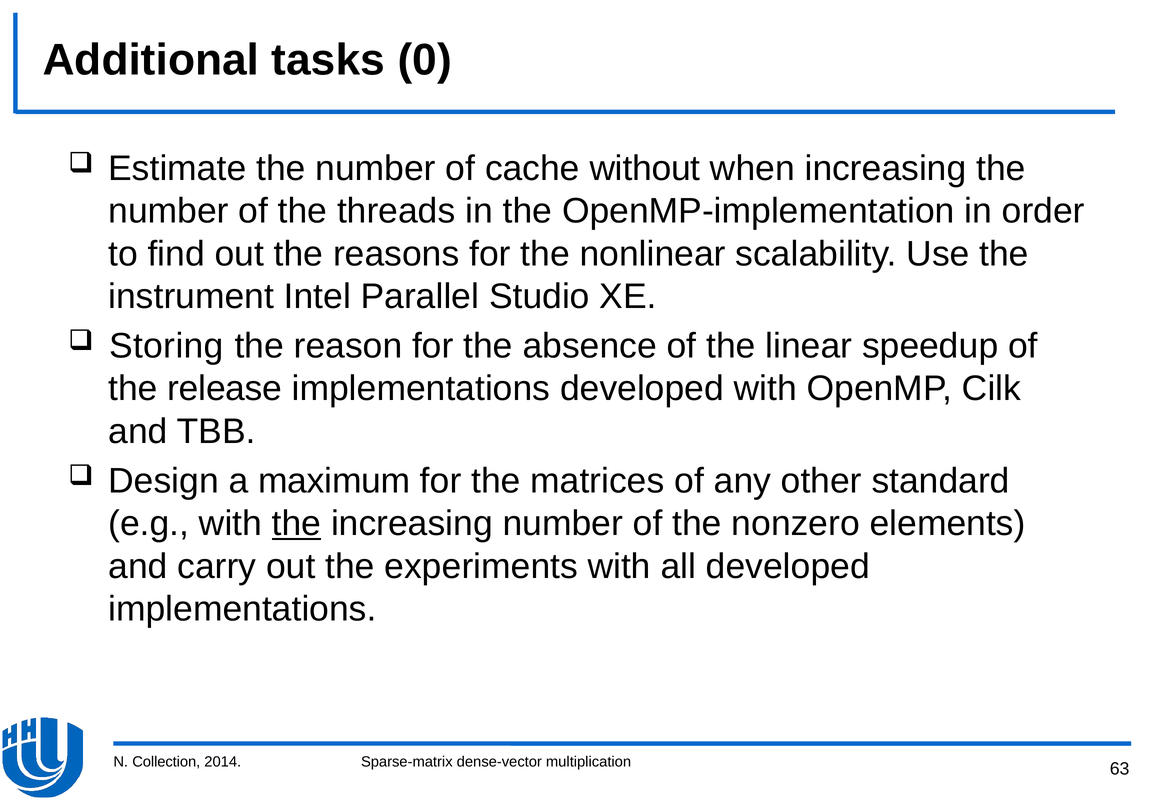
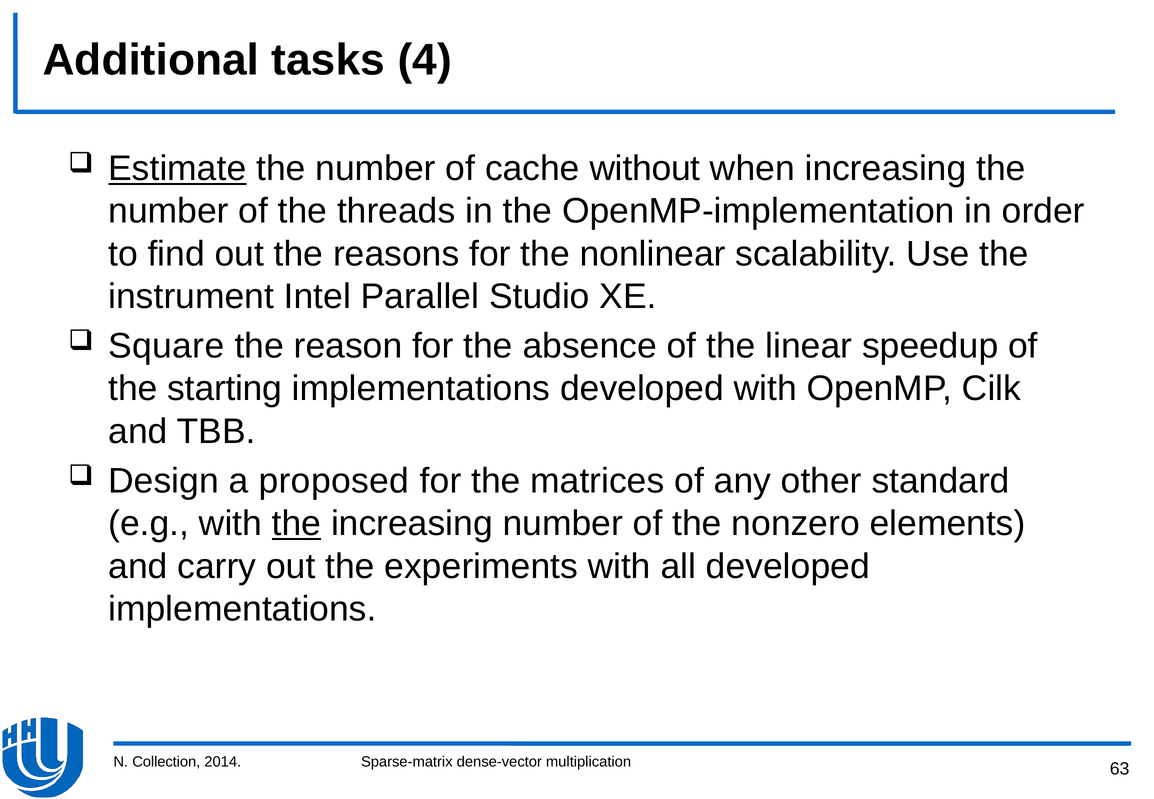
0: 0 -> 4 (425, 60)
Estimate underline: none -> present (177, 169)
Storing: Storing -> Square (166, 346)
release: release -> starting (225, 389)
maximum: maximum -> proposed (334, 481)
